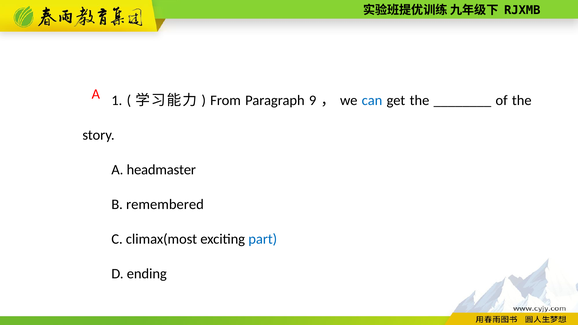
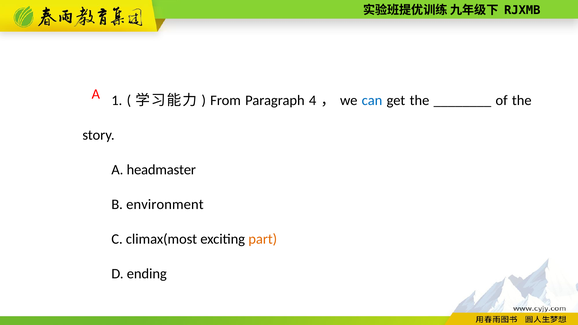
9: 9 -> 4 (313, 100)
remembered: remembered -> environment (165, 204)
part colour: blue -> orange (263, 239)
